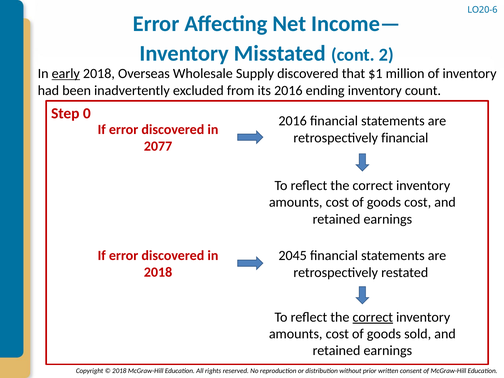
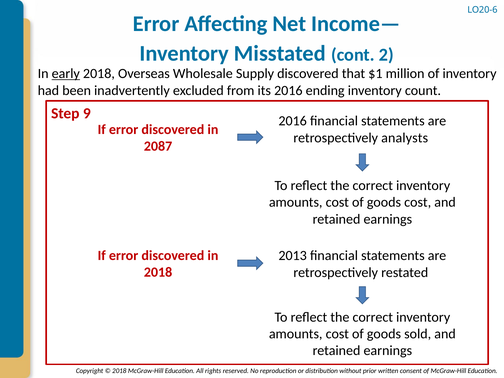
0: 0 -> 9 (87, 114)
retrospectively financial: financial -> analysts (405, 138)
2077: 2077 -> 2087 (158, 146)
2045: 2045 -> 2013 (293, 256)
correct underline: present -> none (373, 317)
